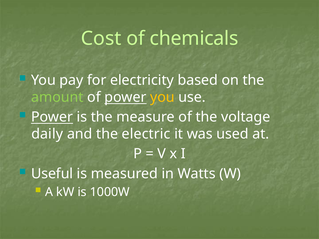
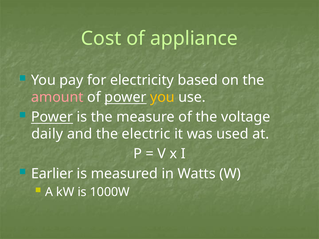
chemicals: chemicals -> appliance (194, 39)
amount colour: light green -> pink (57, 97)
Useful: Useful -> Earlier (52, 174)
